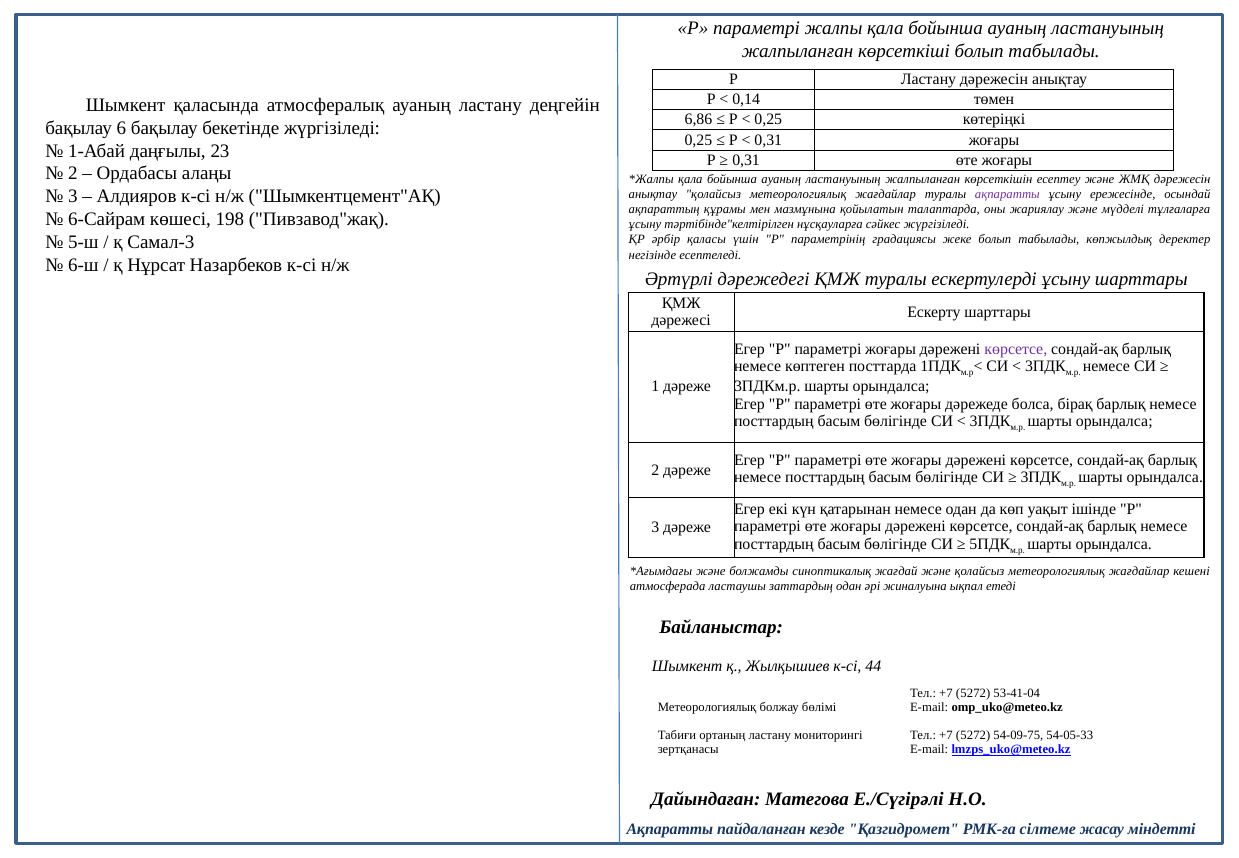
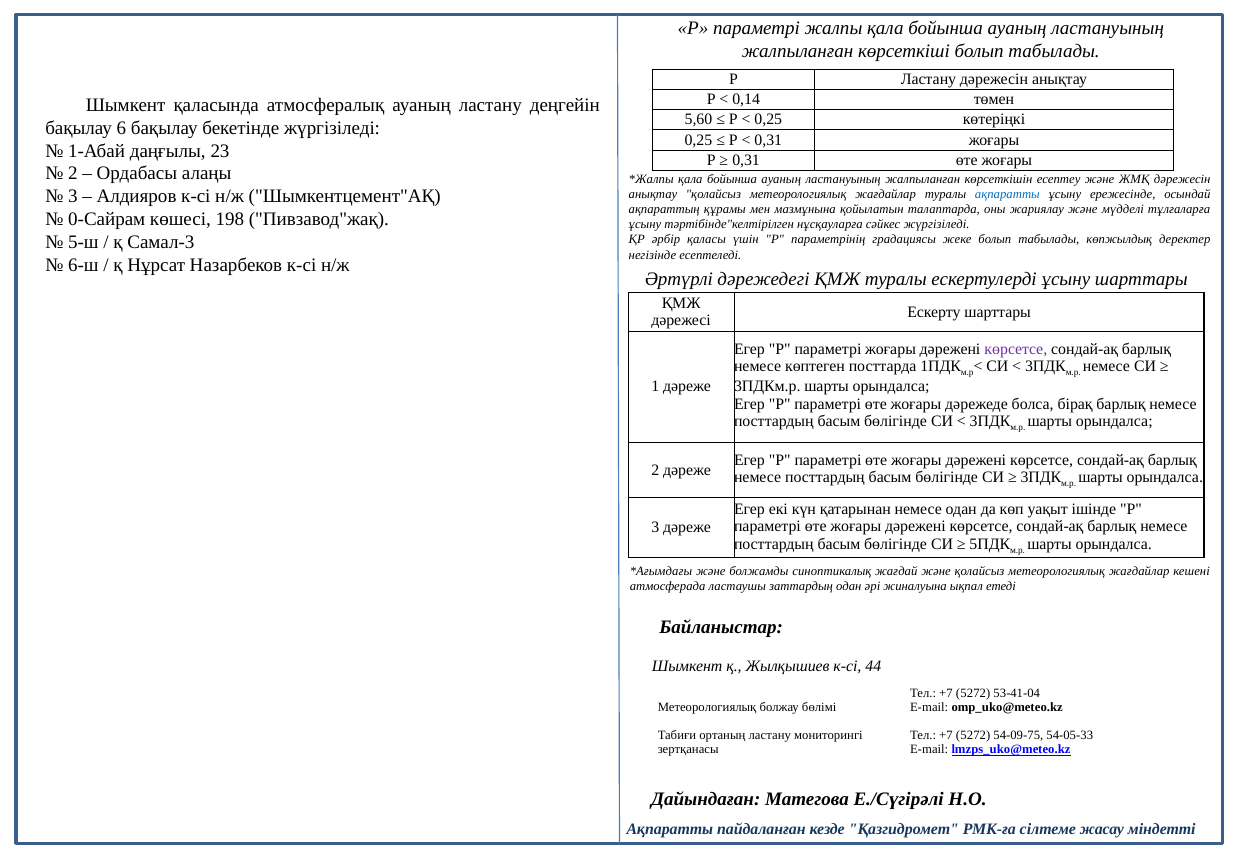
6,86: 6,86 -> 5,60 (698, 119)
ақпаратты colour: purple -> blue (1007, 194)
6-Сайрам: 6-Сайрам -> 0-Сайрам (107, 219)
